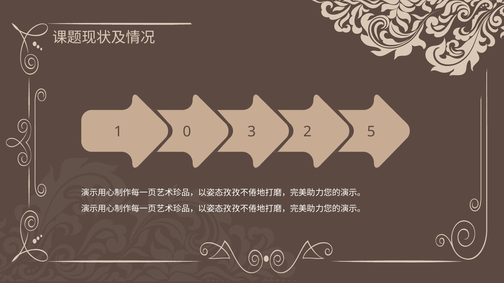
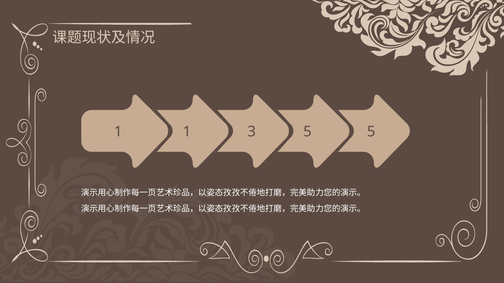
1 0: 0 -> 1 (187, 132)
3 2: 2 -> 5 (307, 132)
